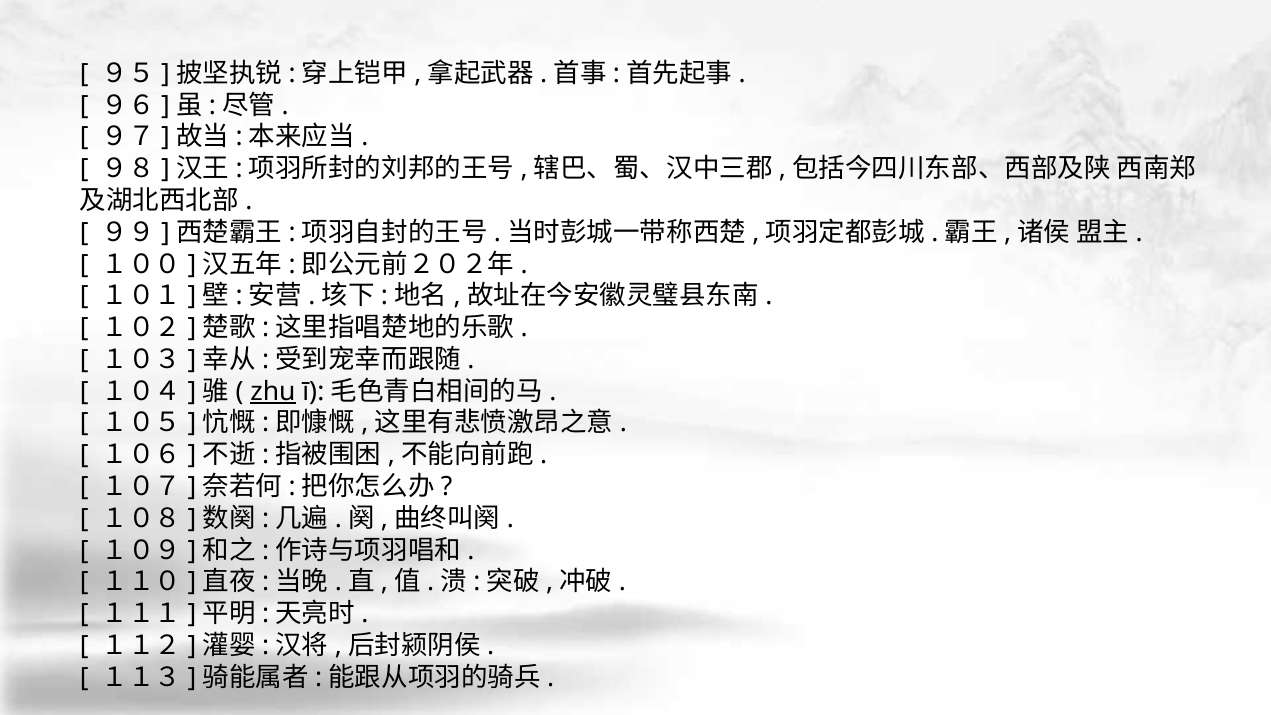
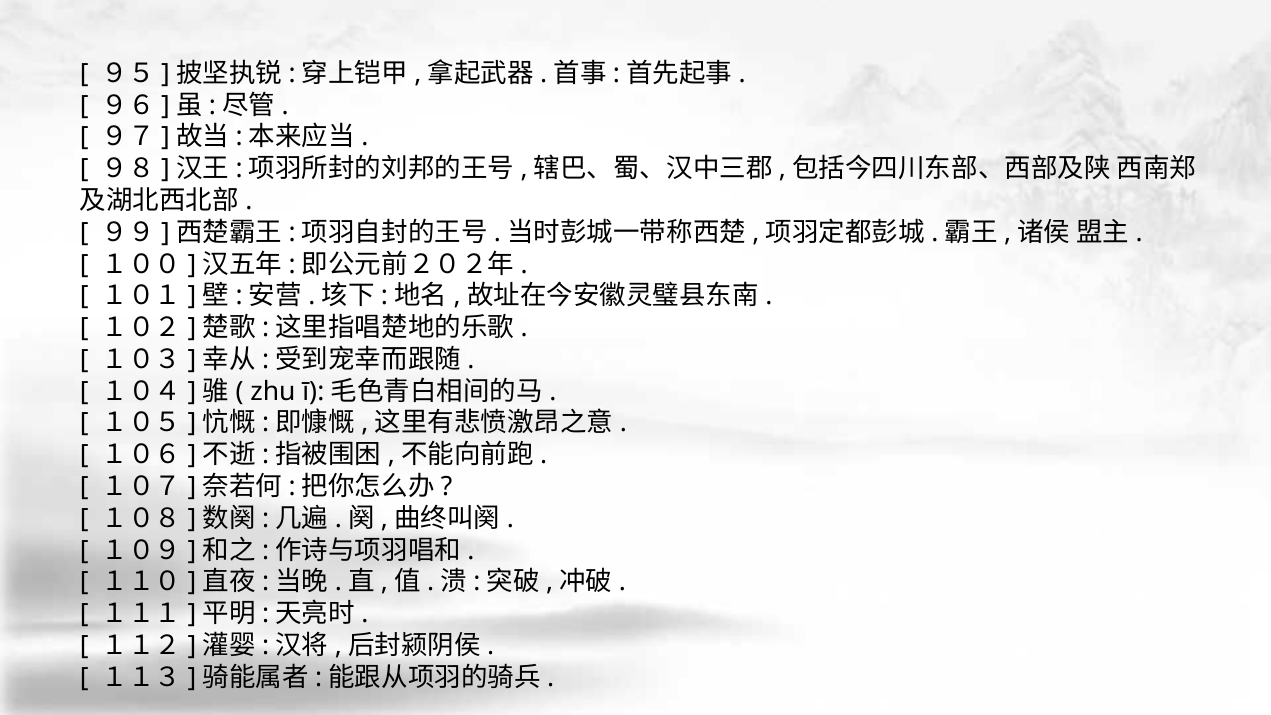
zhu underline: present -> none (273, 391)
